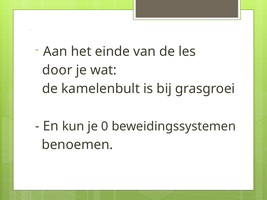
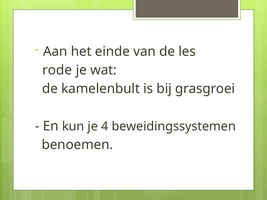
door: door -> rode (57, 70)
0: 0 -> 4 (105, 127)
